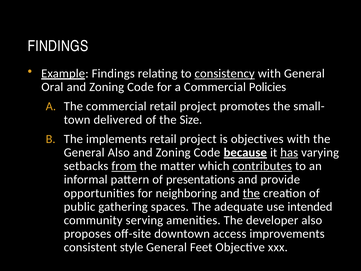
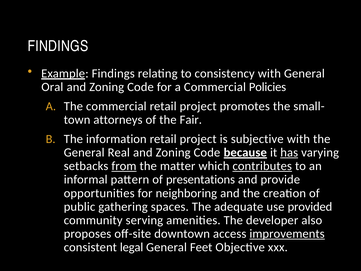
consistency underline: present -> none (225, 73)
delivered: delivered -> attorneys (118, 120)
Size: Size -> Fair (191, 120)
implements: implements -> information (116, 139)
objectives: objectives -> subjective (257, 139)
General Also: Also -> Real (119, 152)
the underline: present -> none (251, 193)
intended: intended -> provided (310, 206)
improvements underline: none -> present (287, 234)
style: style -> legal (132, 247)
